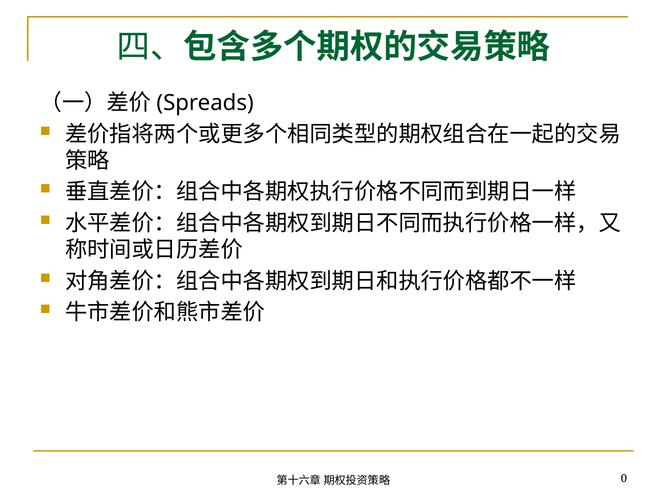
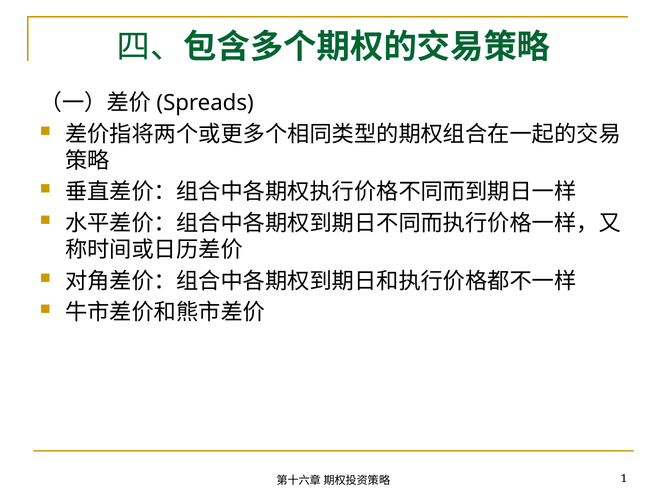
0: 0 -> 1 (624, 478)
